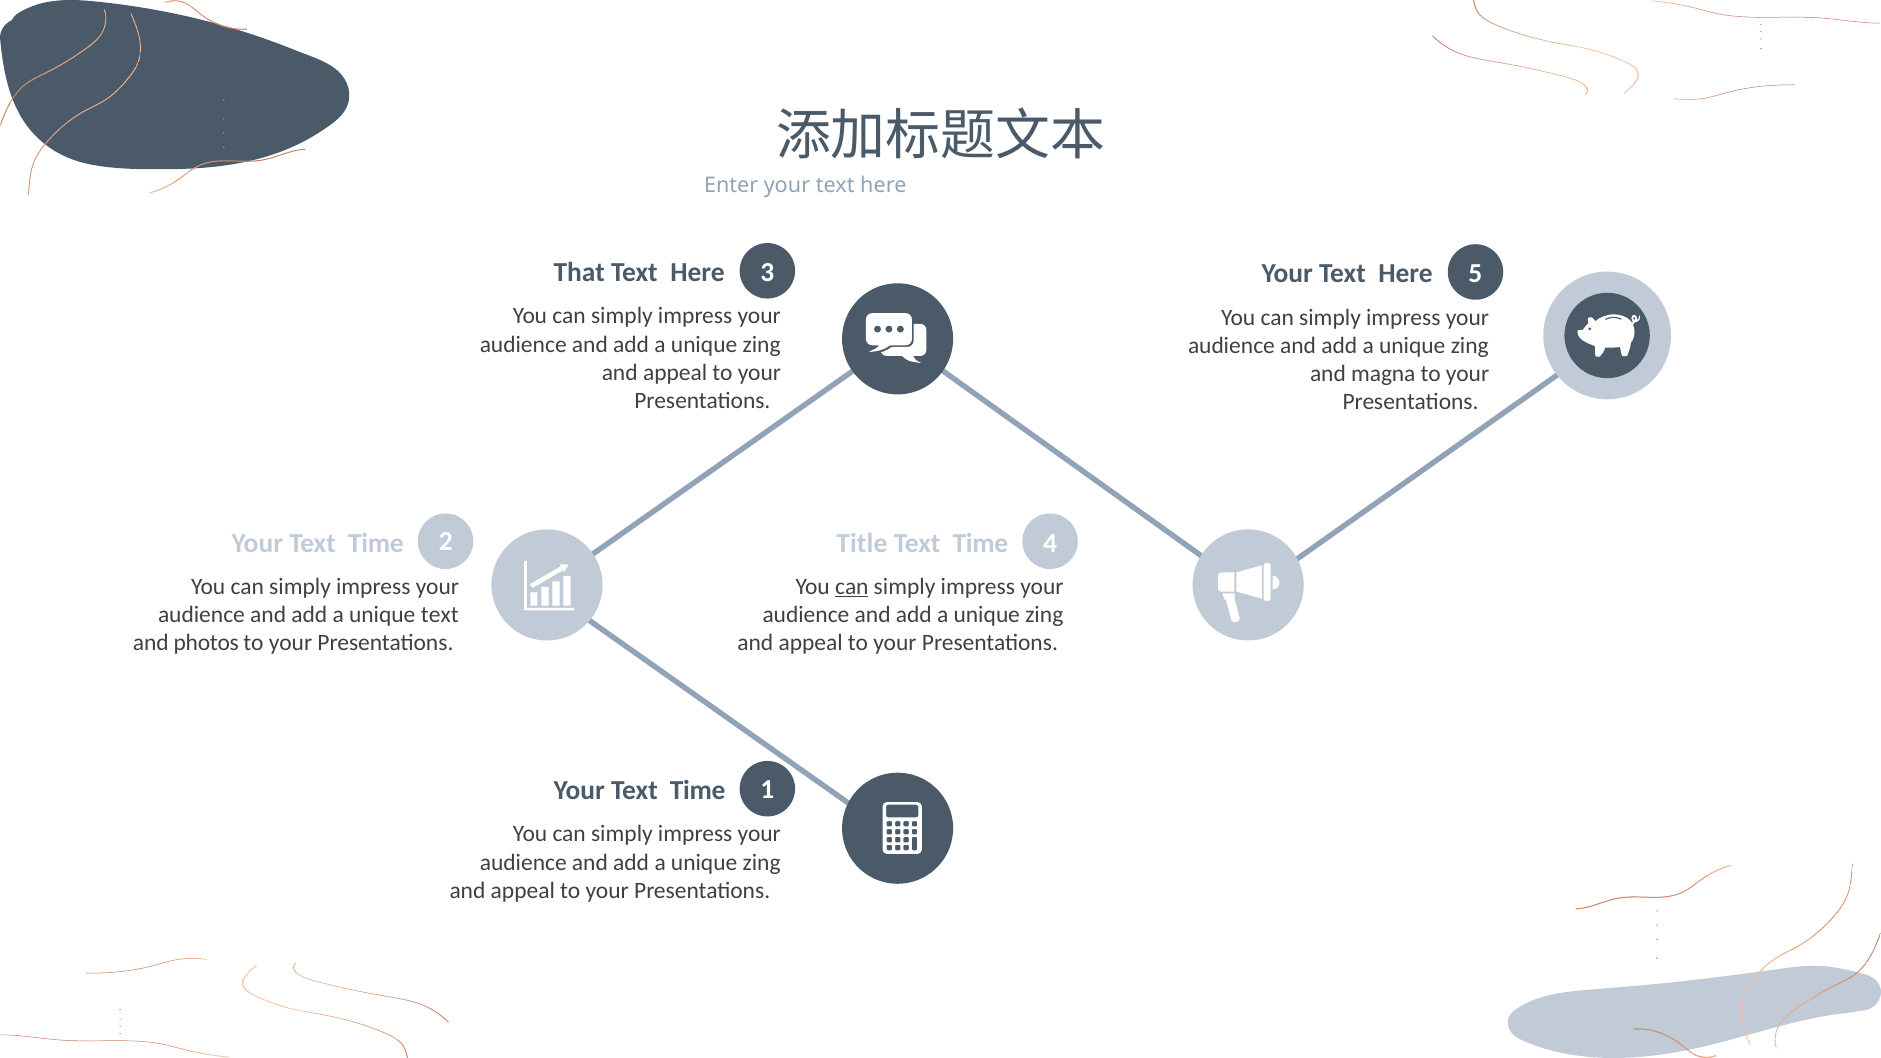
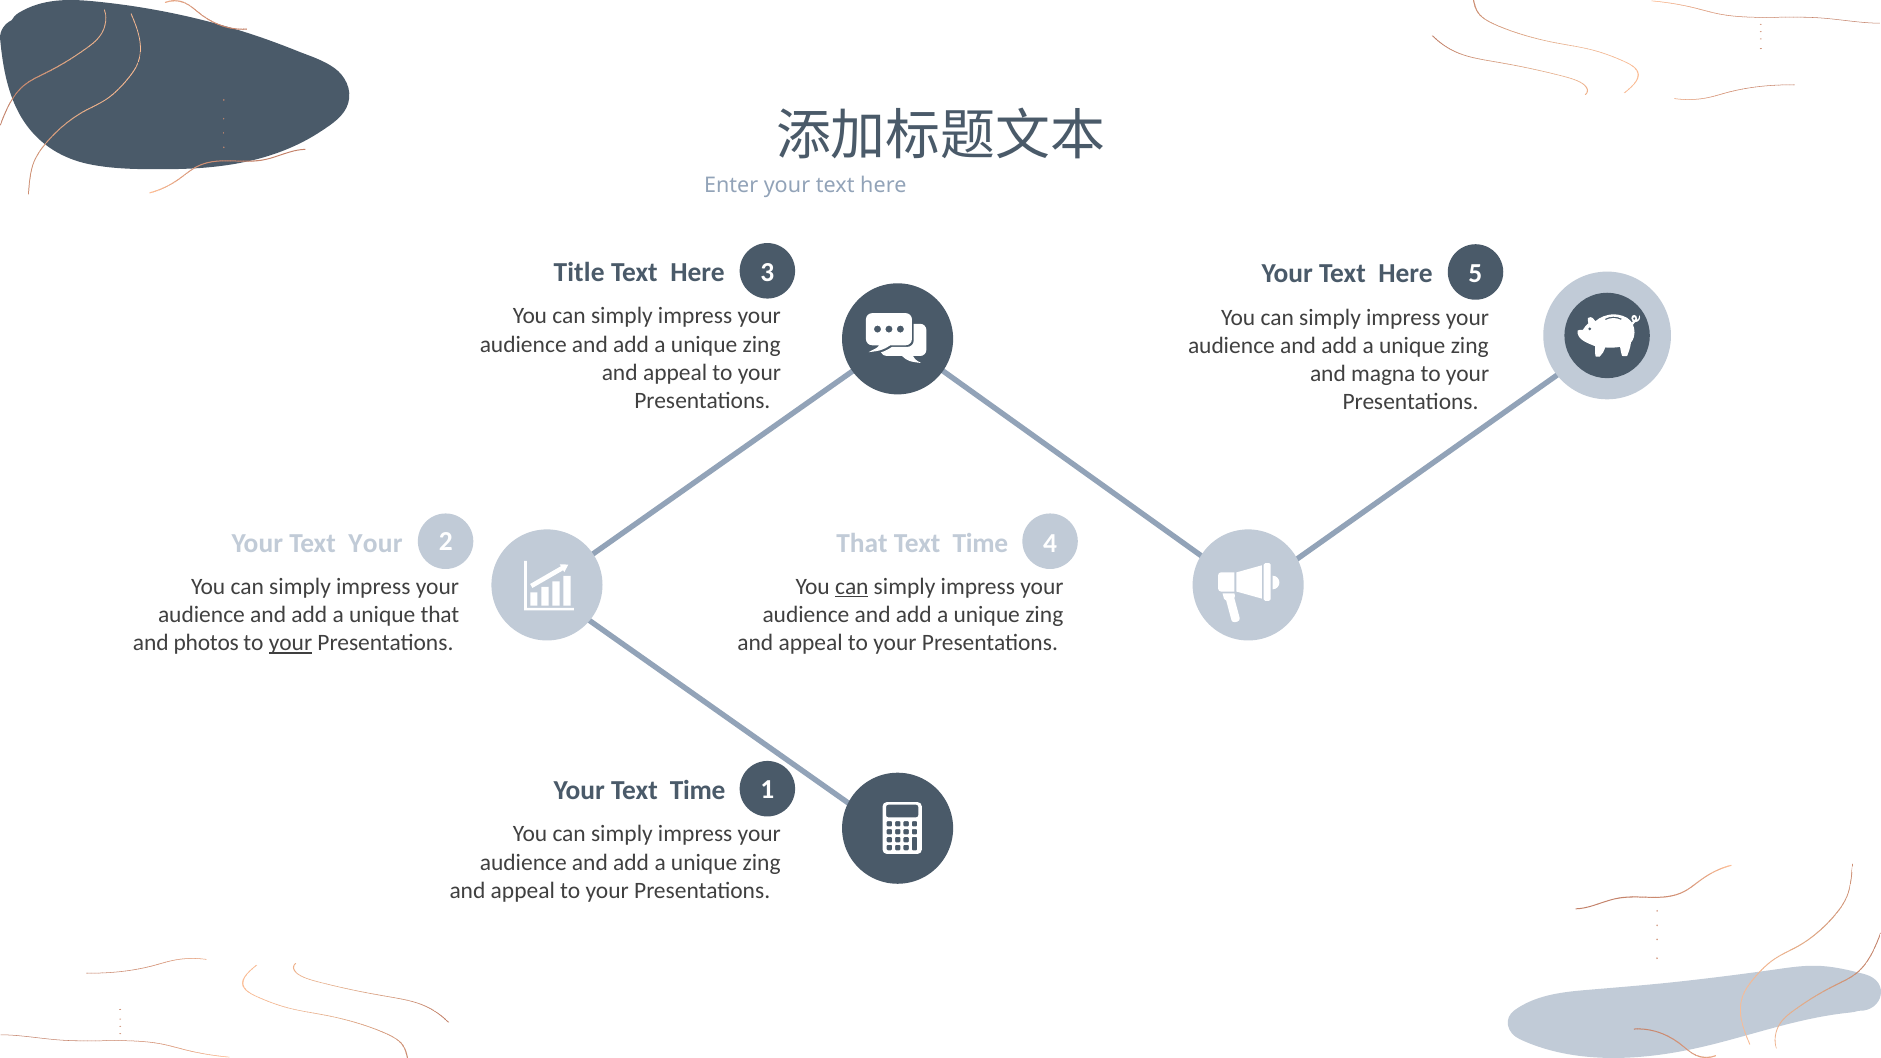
That: That -> Title (579, 273)
Time: Time -> Your (376, 543)
Title: Title -> That (862, 543)
unique text: text -> that (440, 615)
your underline: none -> present (291, 643)
